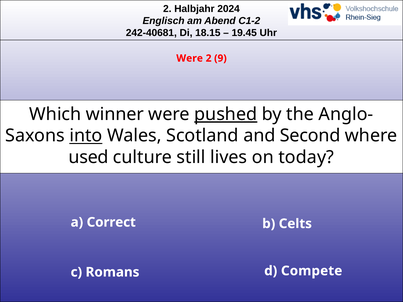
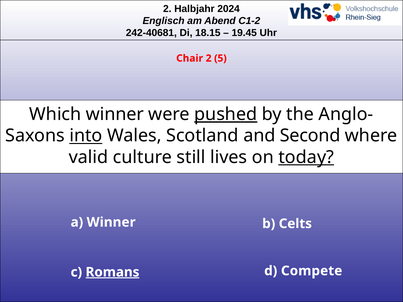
Were: Were -> Chair (190, 58)
9: 9 -> 5 (220, 58)
used: used -> valid (88, 157)
today underline: none -> present (306, 157)
a Correct: Correct -> Winner (111, 222)
Romans underline: none -> present (112, 272)
